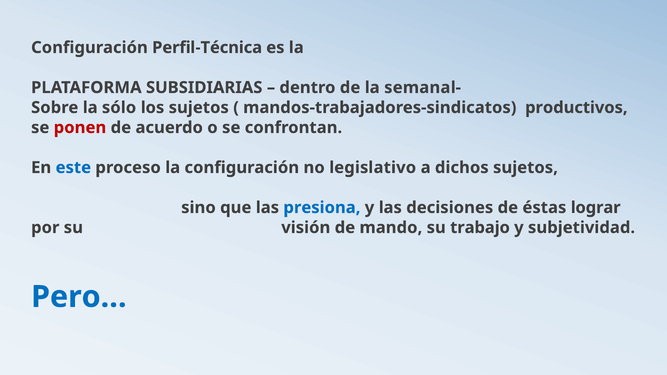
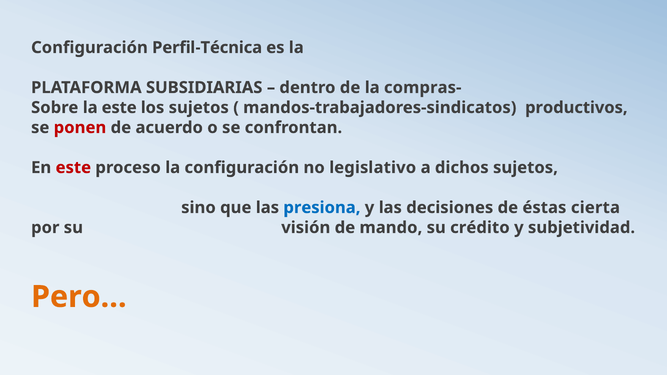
semanal-: semanal- -> compras- (423, 88)
la sólo: sólo -> este (119, 108)
este colour: blue -> red (73, 168)
lograr: lograr -> cierta (595, 208)
trabajo: trabajo -> crédito (480, 228)
Pero… colour: blue -> orange (79, 297)
